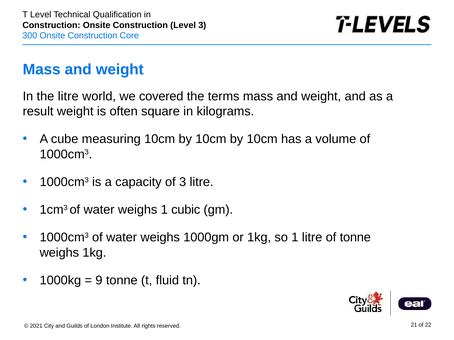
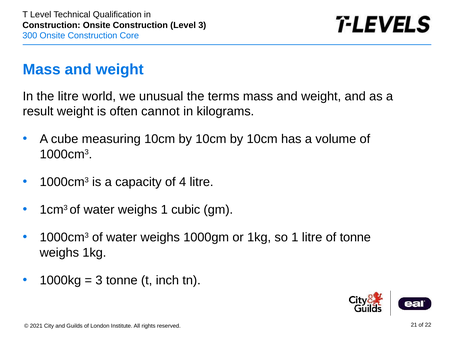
covered: covered -> unusual (161, 96)
square: square -> cannot (160, 112)
of 3: 3 -> 4 (183, 182)
9: 9 -> 3 (99, 281)
fluid: fluid -> inch (167, 281)
